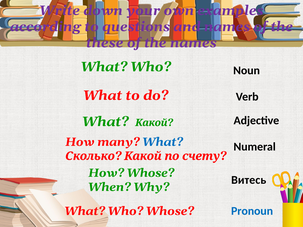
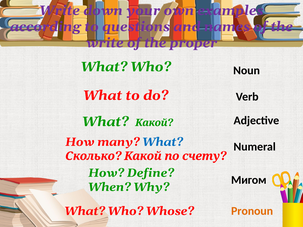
these: these -> write (105, 43)
the names: names -> proper (193, 43)
How Whose: Whose -> Define (150, 173)
Витесь: Витесь -> Мигом (249, 180)
Pronoun colour: blue -> orange (252, 211)
